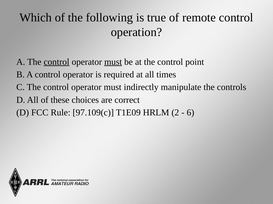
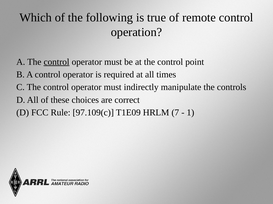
must underline: present -> none (113, 62)
2: 2 -> 7 (175, 113)
6: 6 -> 1 (190, 113)
